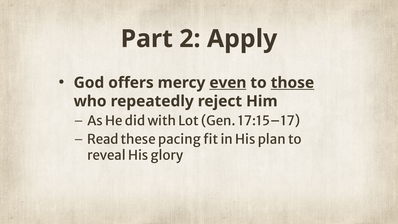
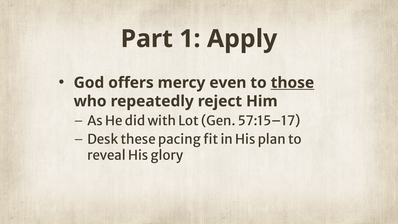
2: 2 -> 1 (190, 39)
even underline: present -> none (228, 83)
17:15–17: 17:15–17 -> 57:15–17 (269, 121)
Read: Read -> Desk (103, 139)
